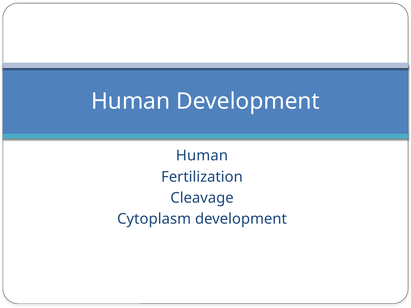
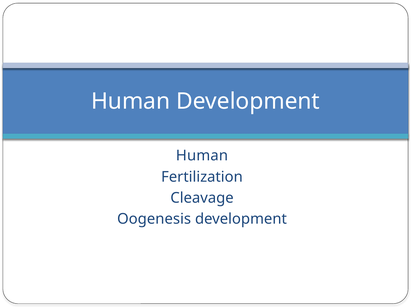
Cytoplasm: Cytoplasm -> Oogenesis (154, 219)
